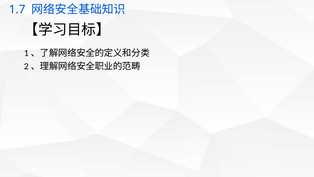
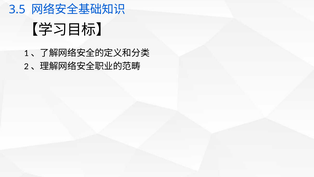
1.7: 1.7 -> 3.5 (17, 9)
